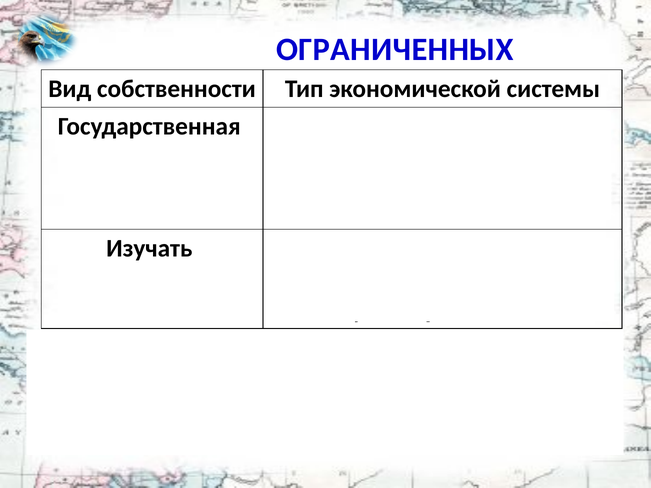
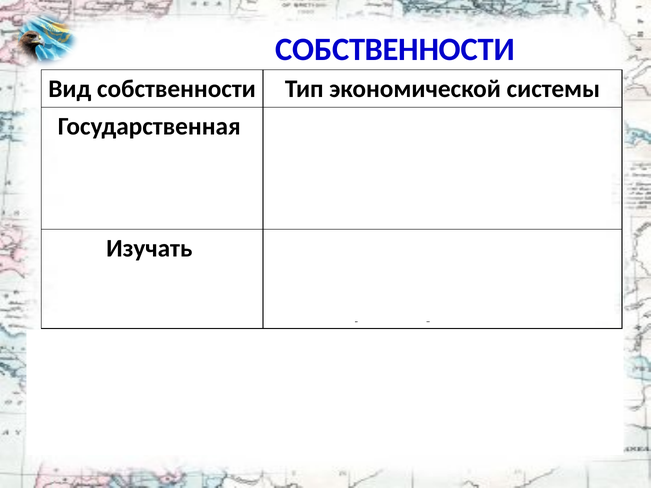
ОГРАНИЧЕННЫХ: ОГРАНИЧЕННЫХ -> СОБСТВЕННОСТИ (395, 50)
